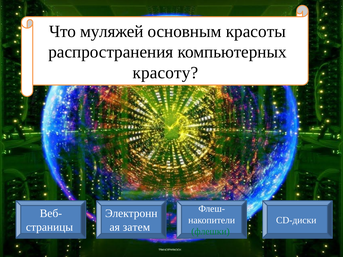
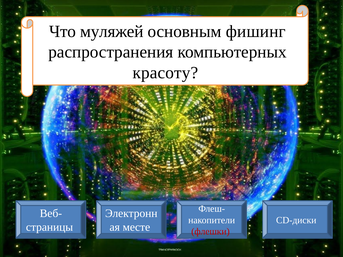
красоты: красоты -> фишинг (256, 32)
затем: затем -> месте (136, 227)
флешки colour: green -> red (211, 232)
